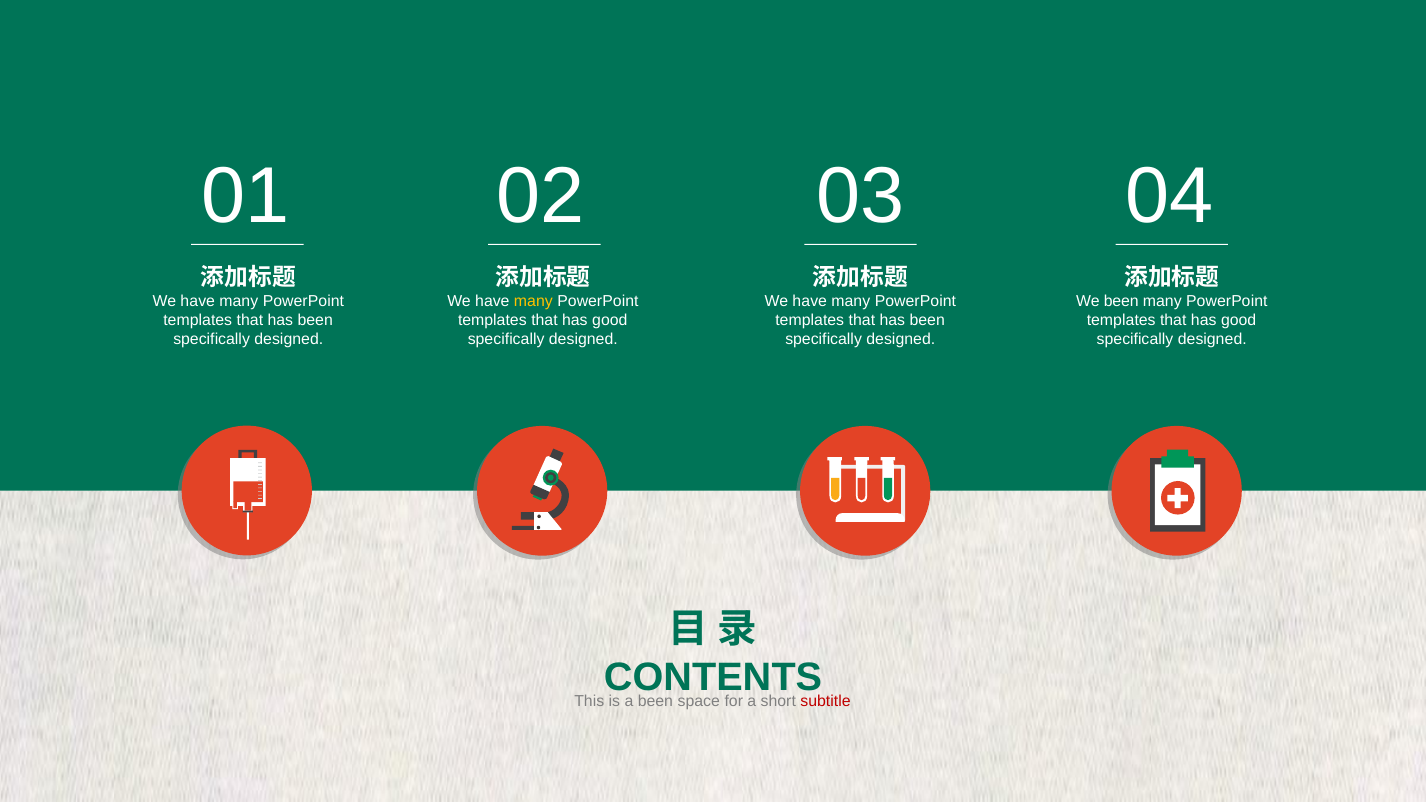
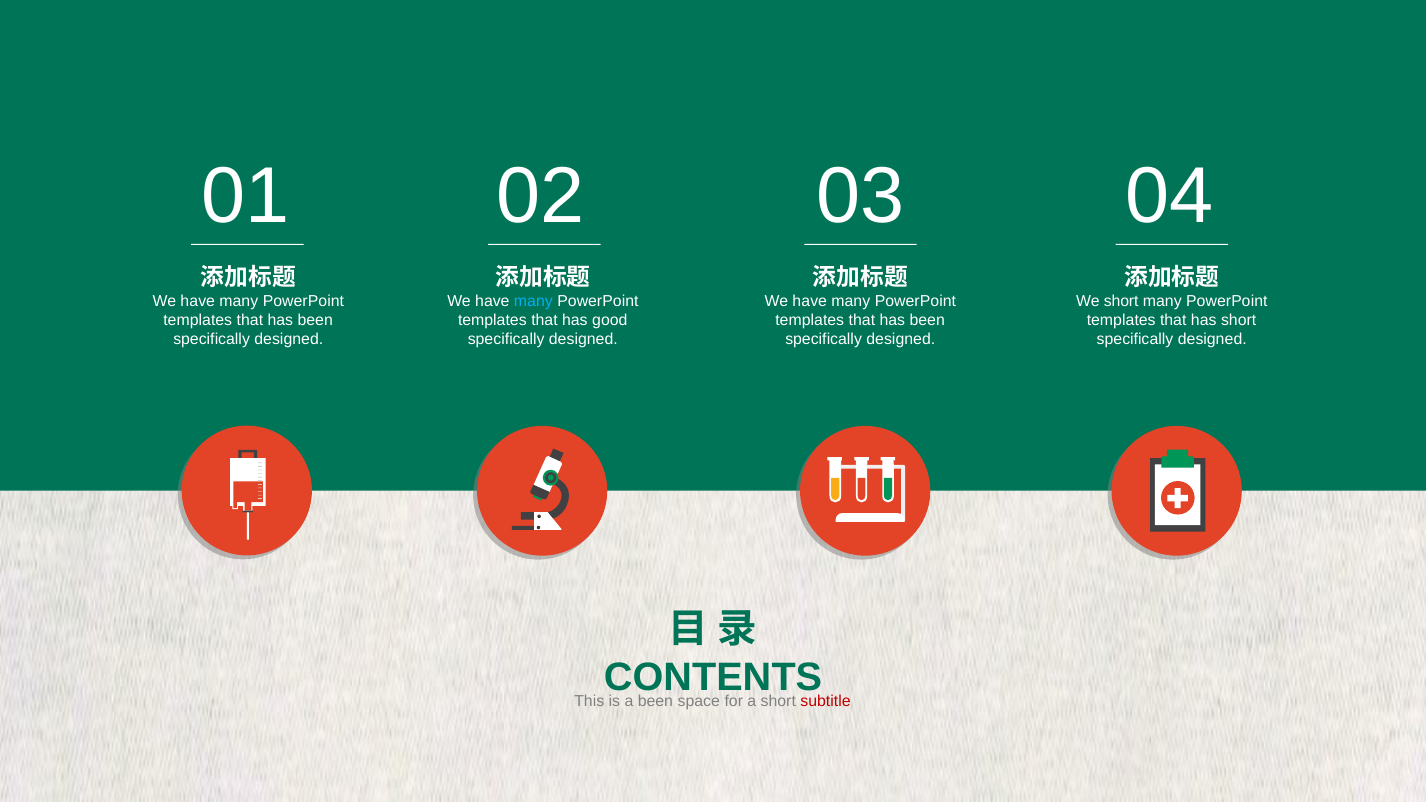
many colour: yellow -> light blue (533, 301)
We been: been -> short (1121, 301)
good: good -> short (1239, 320)
